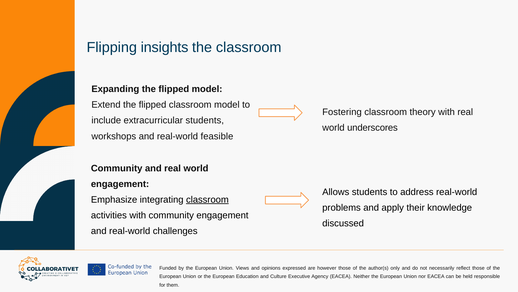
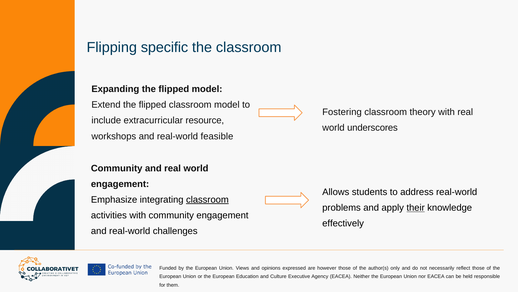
insights: insights -> specific (165, 47)
extracurricular students: students -> resource (205, 120)
their underline: none -> present (416, 207)
discussed: discussed -> effectively (343, 223)
